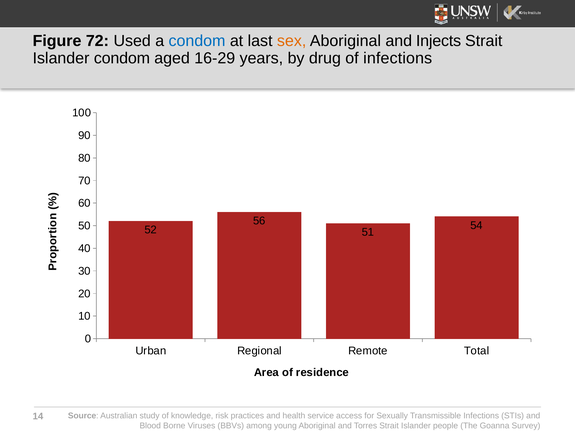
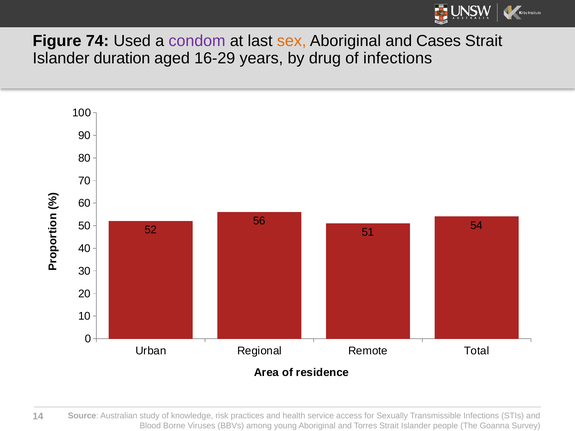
72: 72 -> 74 (97, 41)
condom colour: blue -> purple (197, 41)
Injects: Injects -> Cases (439, 41)
Islander condom: condom -> duration (122, 58)
